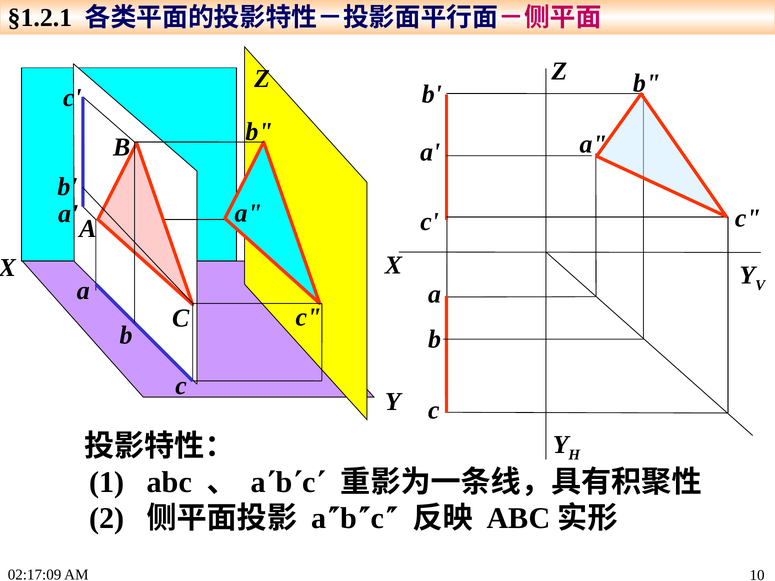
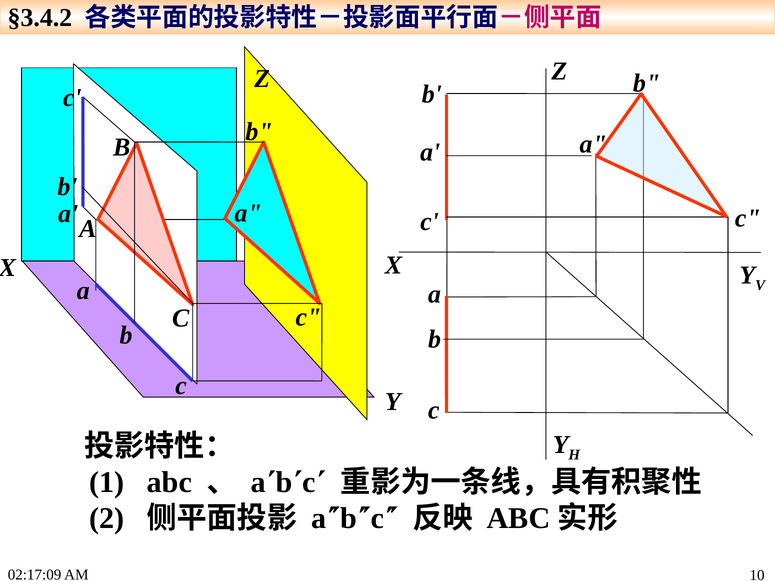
§1.2.1: §1.2.1 -> §3.4.2 (40, 18)
